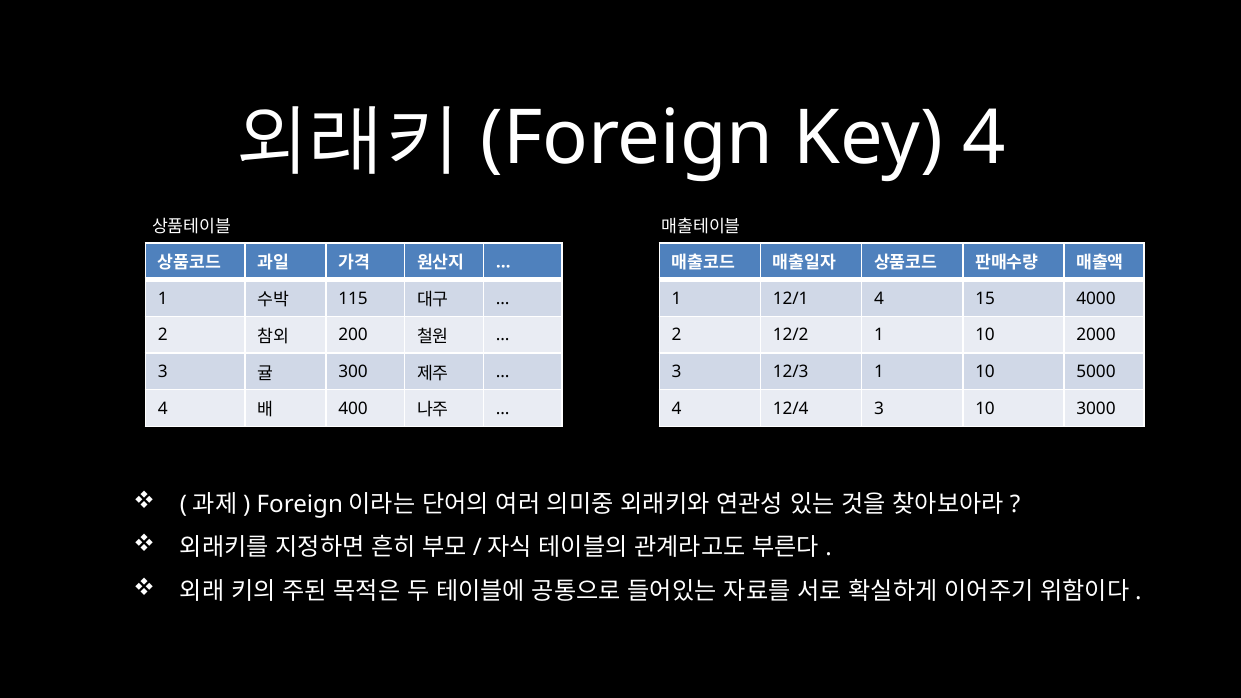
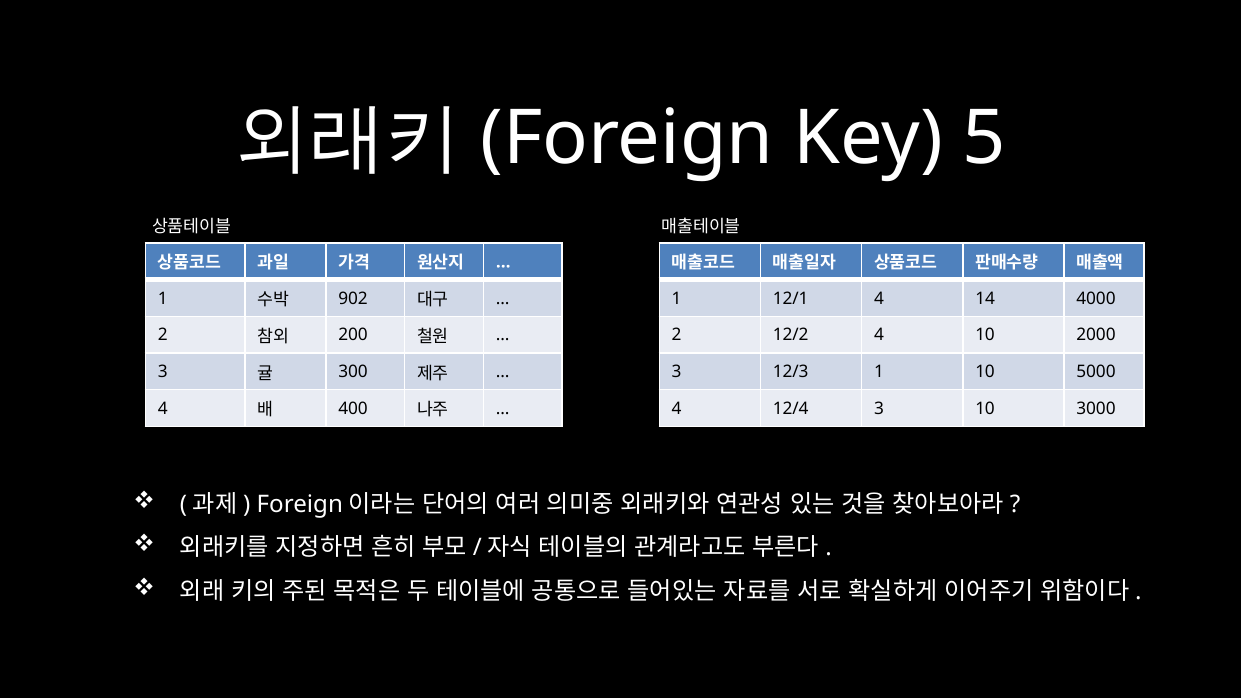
Key 4: 4 -> 5 (984, 138)
115: 115 -> 902 (353, 299)
15: 15 -> 14 (985, 299)
12/2 1: 1 -> 4 (879, 335)
